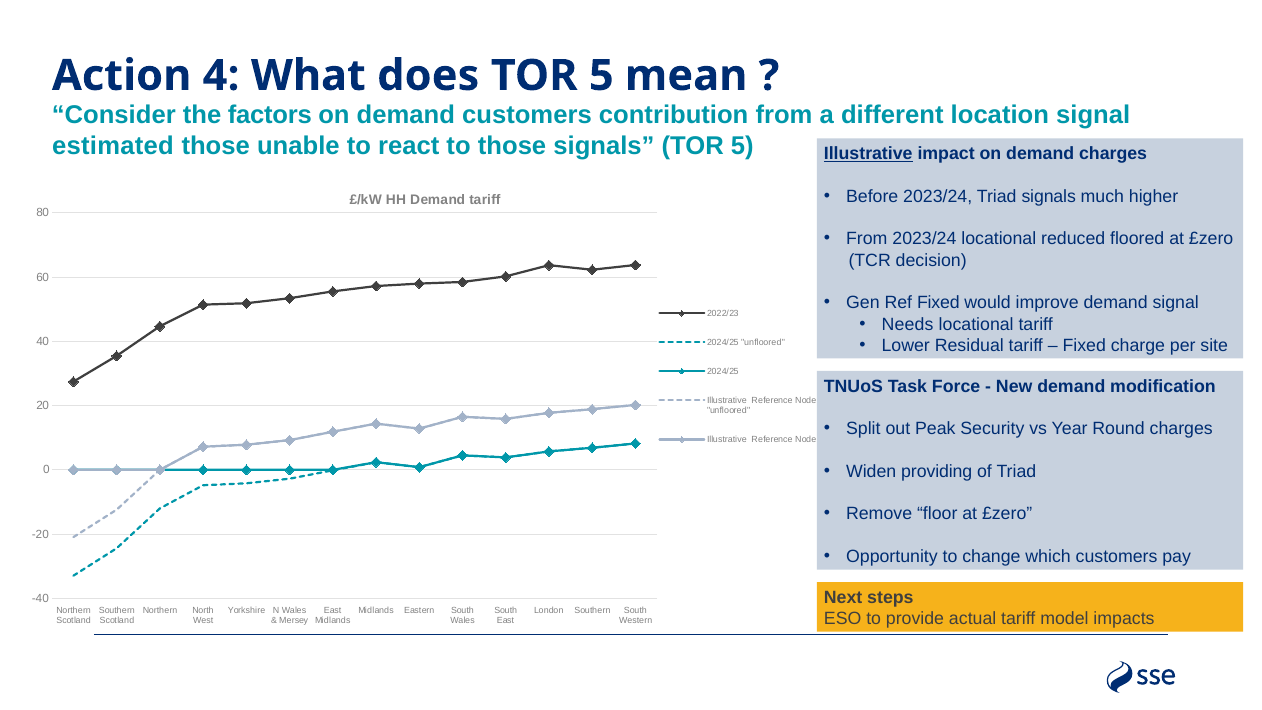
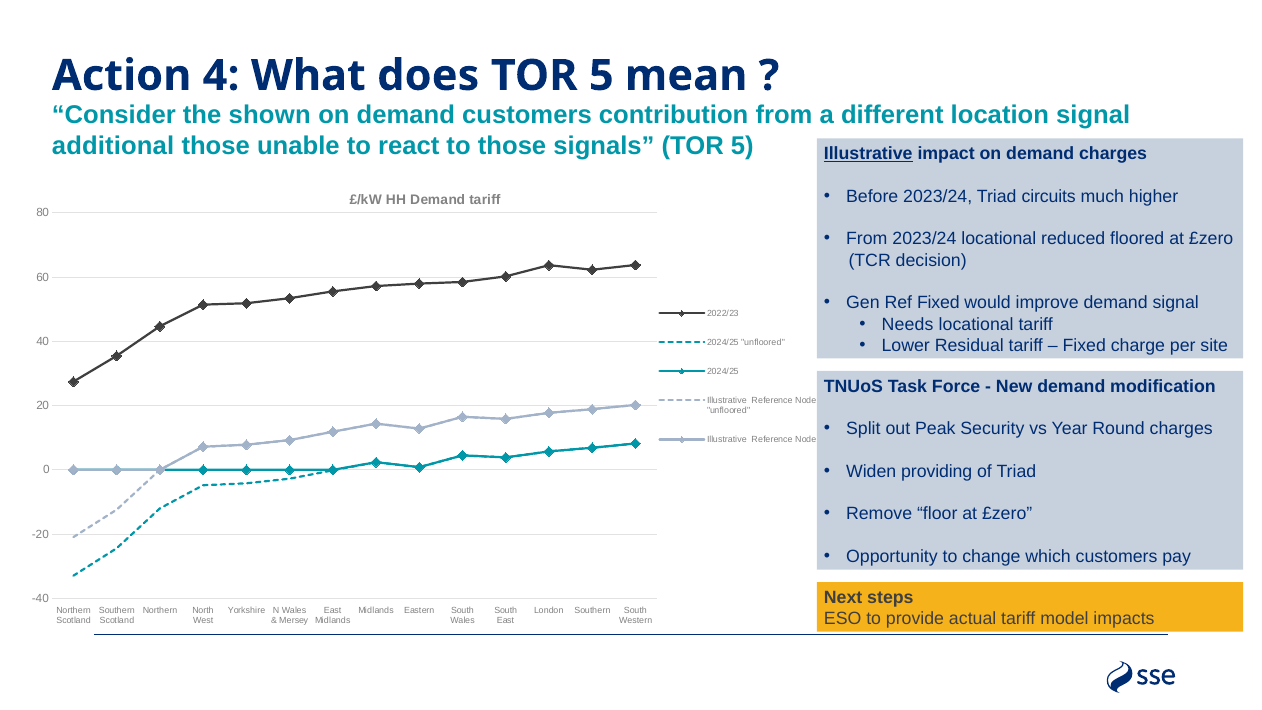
factors: factors -> shown (270, 115)
estimated: estimated -> additional (113, 146)
Triad signals: signals -> circuits (1049, 196)
